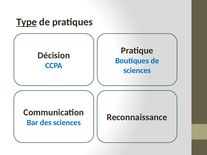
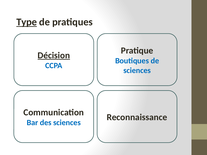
Décision underline: none -> present (54, 55)
